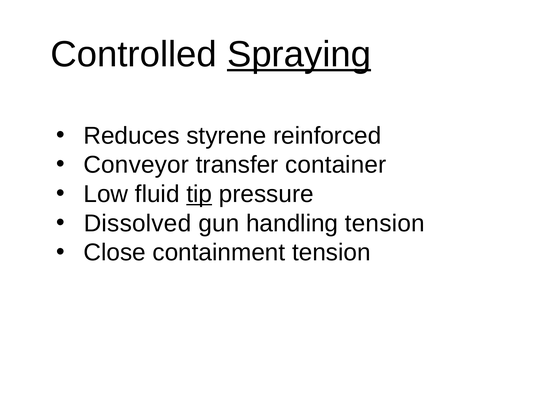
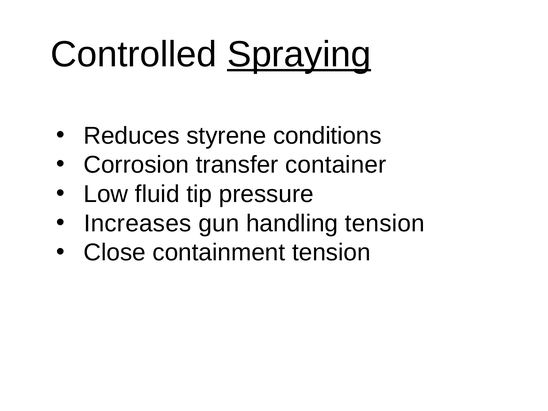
reinforced: reinforced -> conditions (327, 136)
Conveyor: Conveyor -> Corrosion (136, 165)
tip underline: present -> none (199, 194)
Dissolved: Dissolved -> Increases (138, 223)
